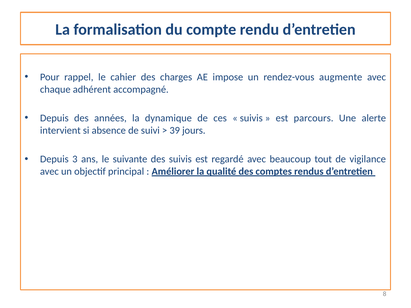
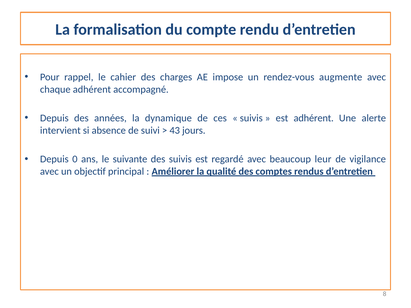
est parcours: parcours -> adhérent (314, 118)
39: 39 -> 43 (175, 131)
3: 3 -> 0 (75, 159)
tout: tout -> leur (323, 159)
